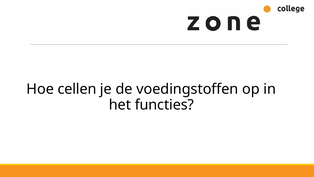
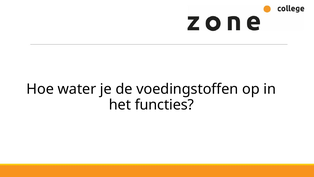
cellen: cellen -> water (77, 89)
